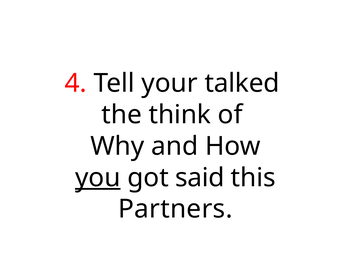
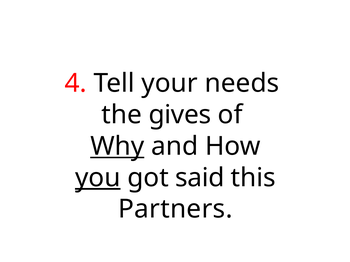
talked: talked -> needs (242, 83)
think: think -> gives (180, 115)
Why underline: none -> present (117, 146)
